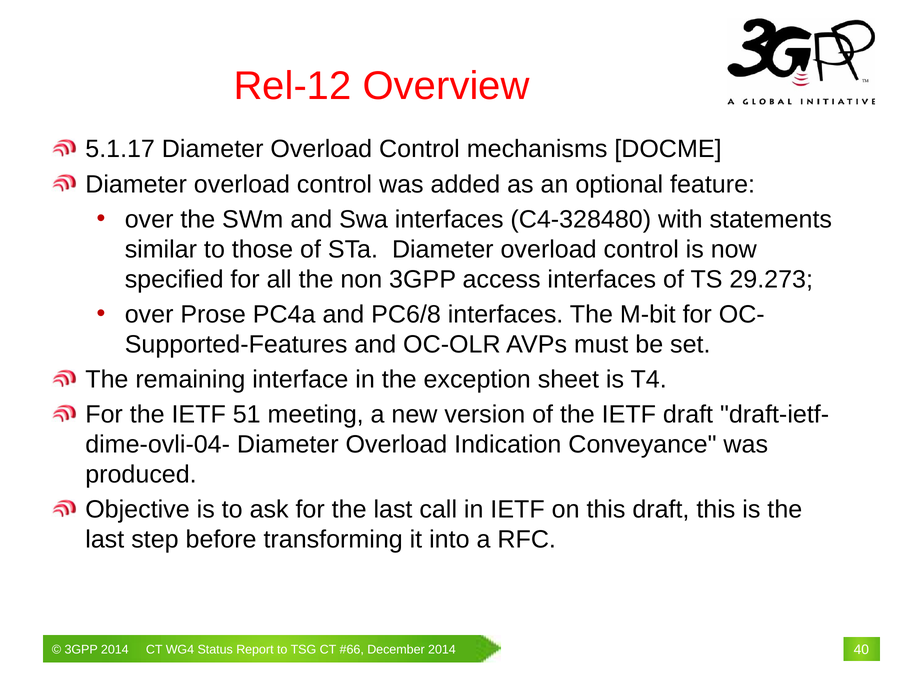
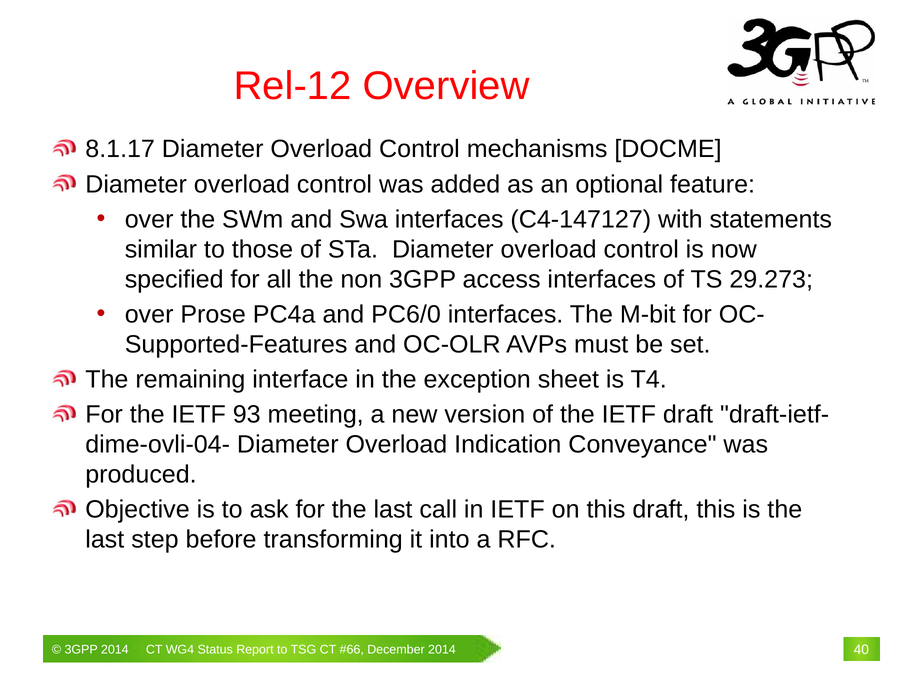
5.1.17: 5.1.17 -> 8.1.17 (120, 149)
C4-328480: C4-328480 -> C4-147127 (581, 220)
PC6/8: PC6/8 -> PC6/0 (406, 315)
51: 51 -> 93 (247, 415)
